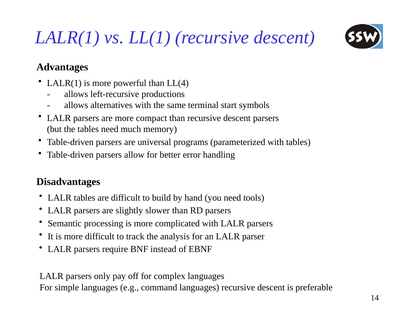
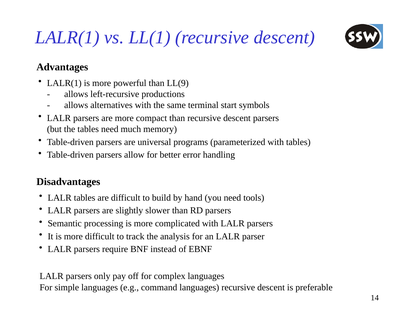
LL(4: LL(4 -> LL(9 (178, 83)
